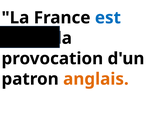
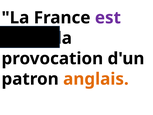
est colour: blue -> purple (108, 18)
